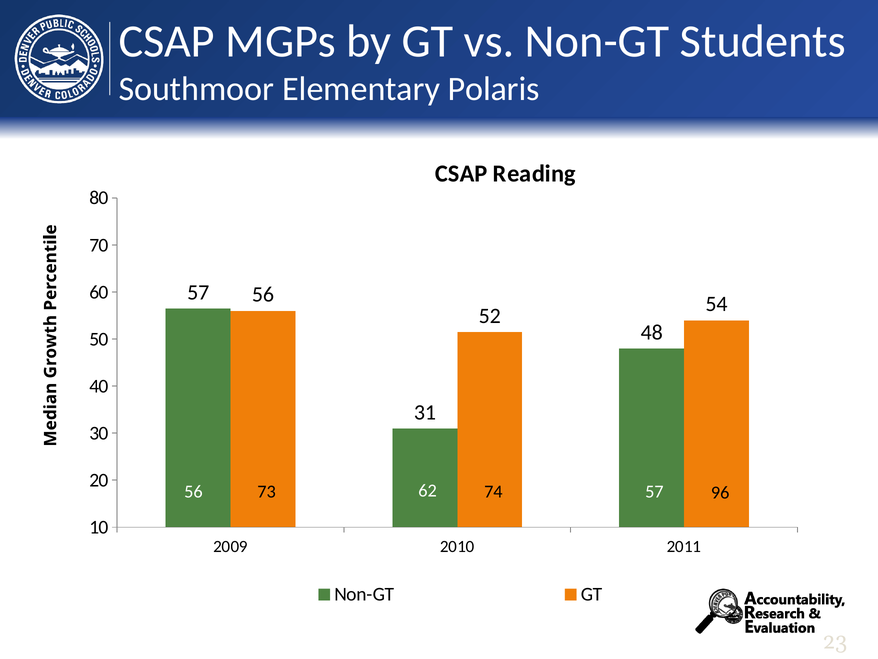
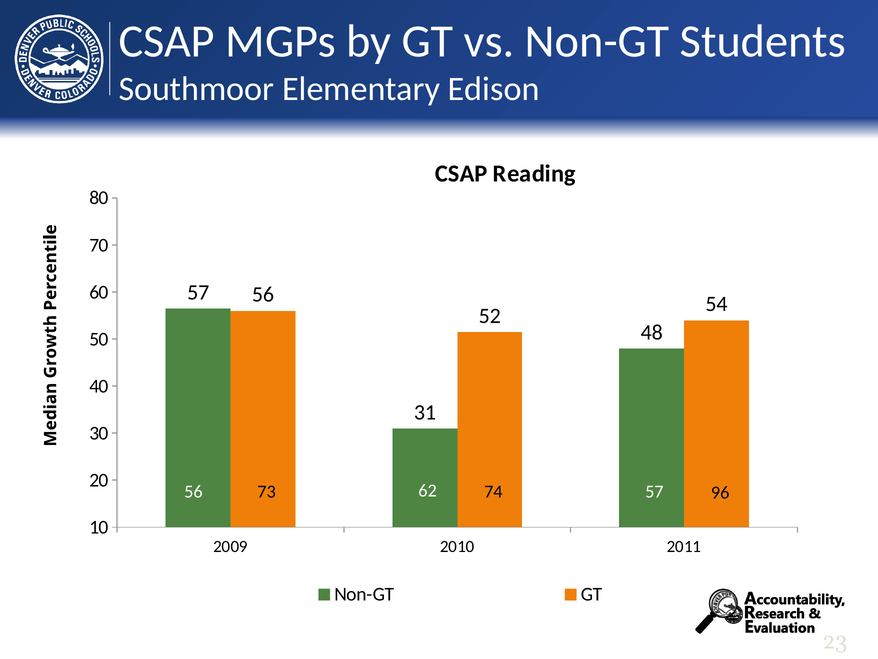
Polaris: Polaris -> Edison (494, 89)
